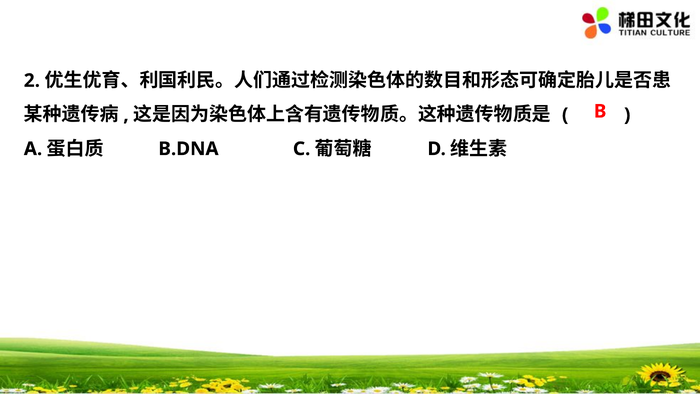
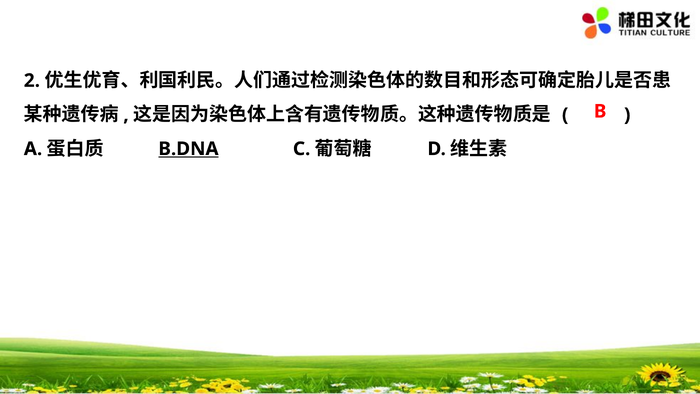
B.DNA underline: none -> present (188, 149)
